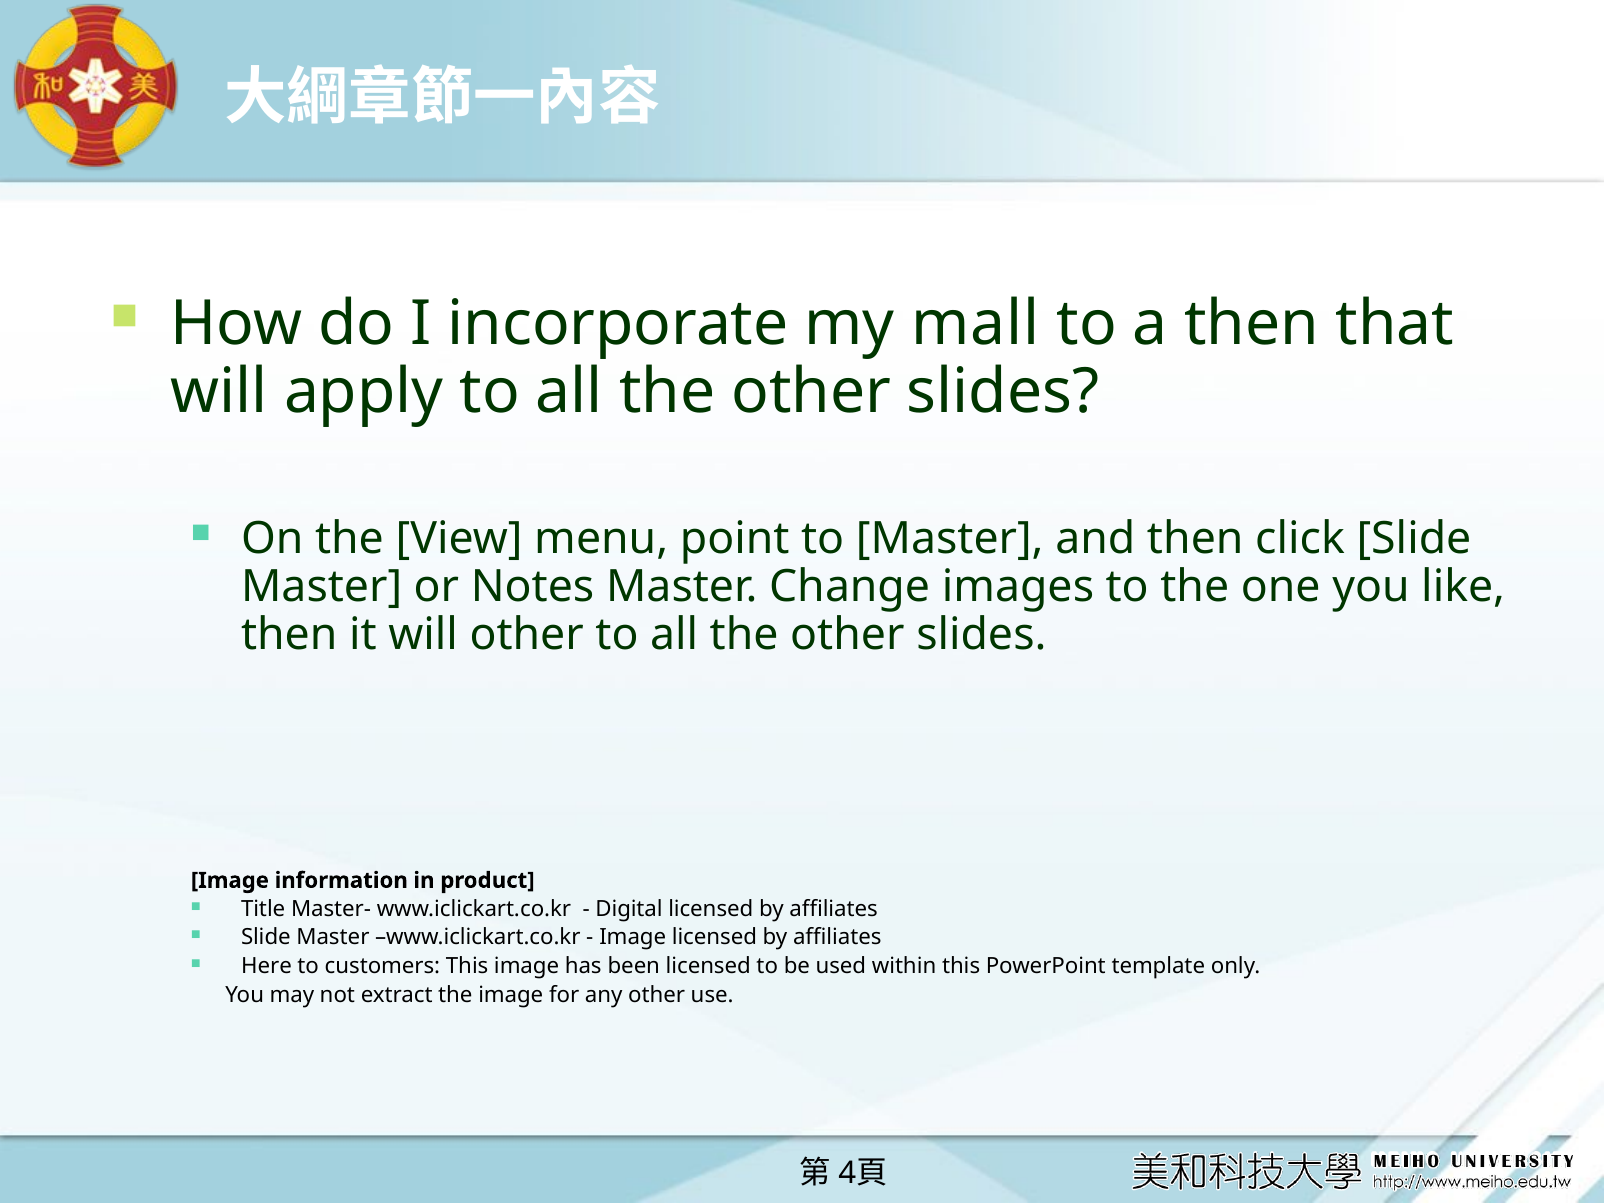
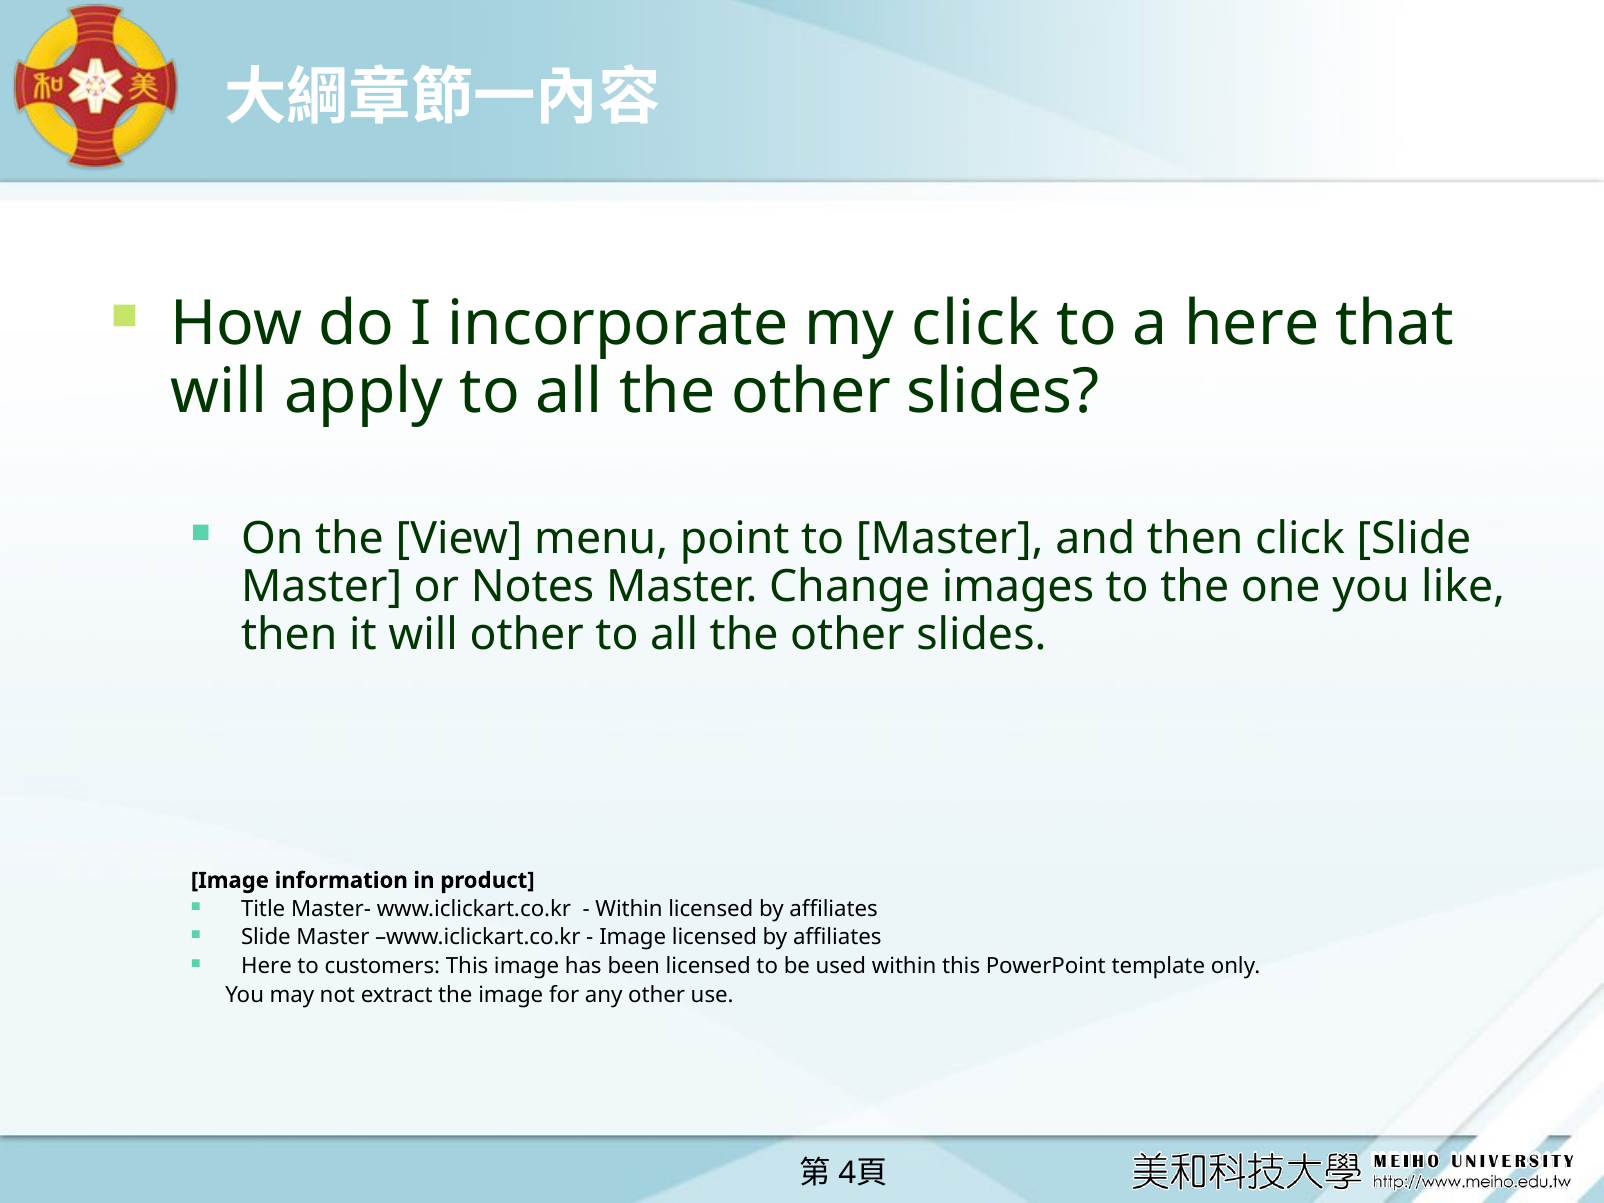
my mall: mall -> click (976, 324)
a then: then -> here (1252, 324)
Digital: Digital -> Within (629, 909)
